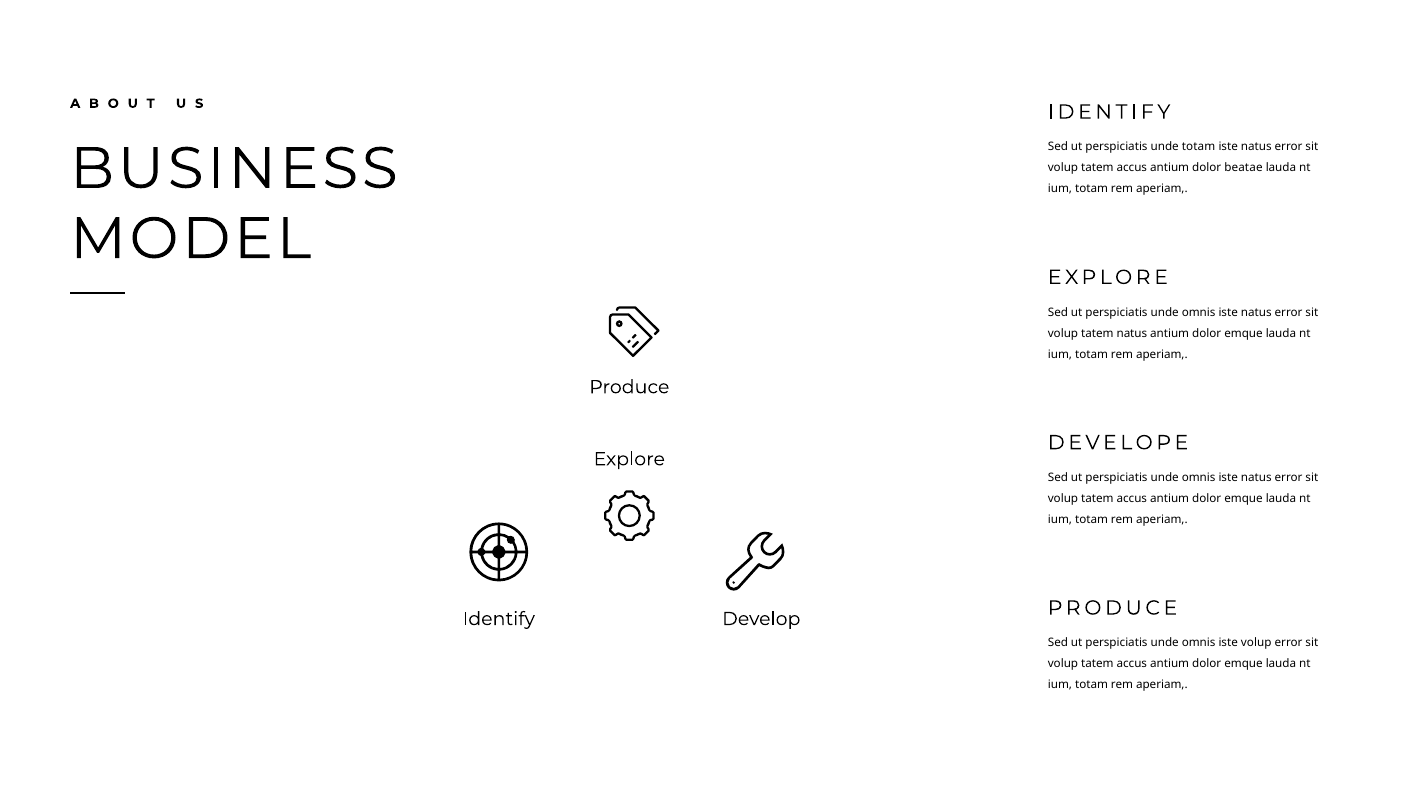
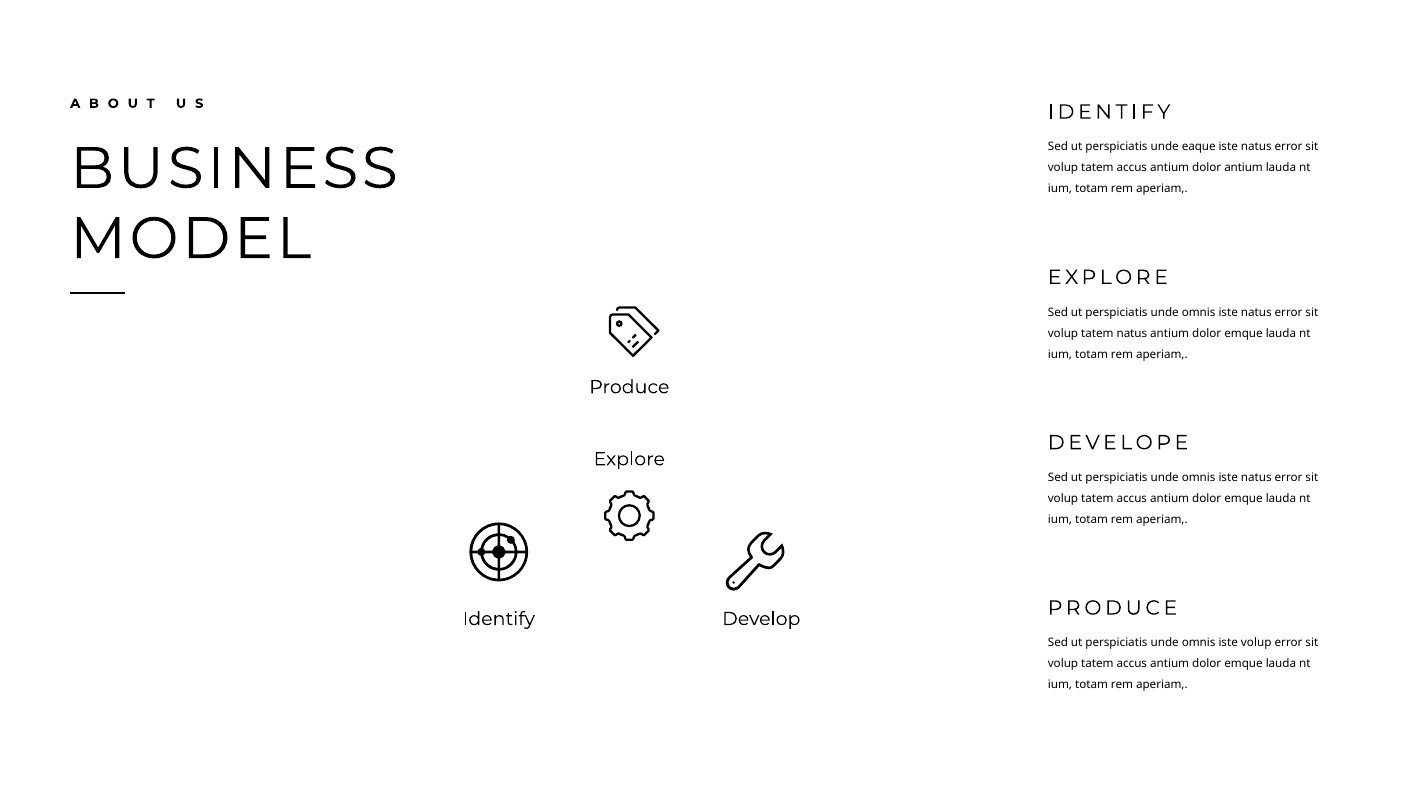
unde totam: totam -> eaque (1199, 147)
dolor beatae: beatae -> antium (1244, 168)
